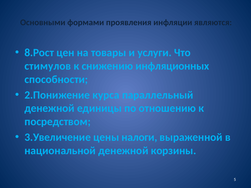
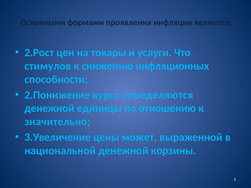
8.Рост: 8.Рост -> 2.Рост (39, 53)
параллельный: параллельный -> определяются (158, 95)
посредством: посредством -> значительно (58, 122)
налоги: налоги -> может (139, 137)
